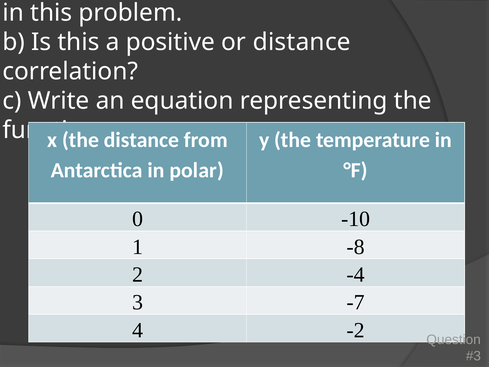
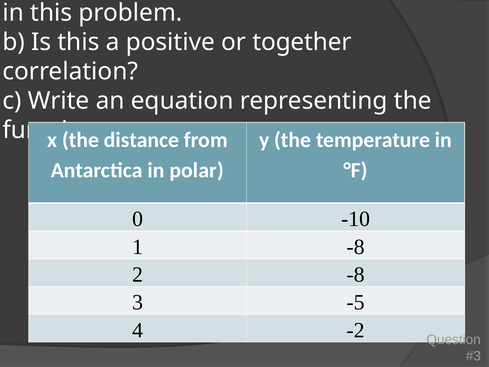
or distance: distance -> together (302, 42)
2 -4: -4 -> -8 (356, 274)
-7: -7 -> -5 (356, 302)
